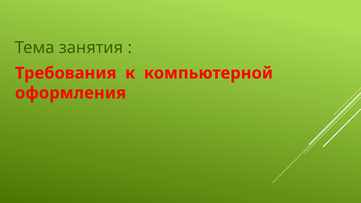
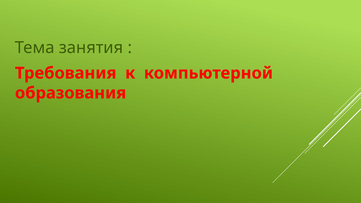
оформления: оформления -> образования (71, 93)
